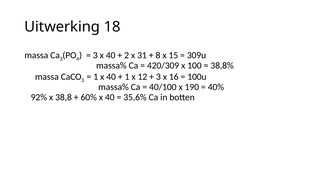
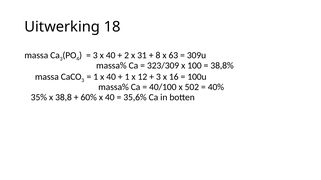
15: 15 -> 63 (173, 55)
420/309: 420/309 -> 323/309 (163, 66)
190: 190 -> 502 (192, 87)
92%: 92% -> 35% (39, 98)
